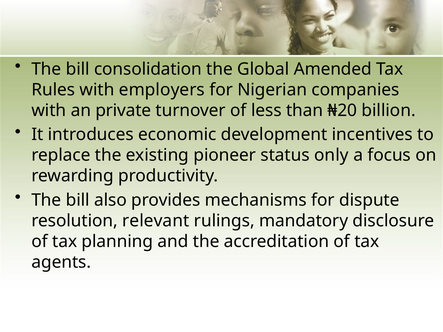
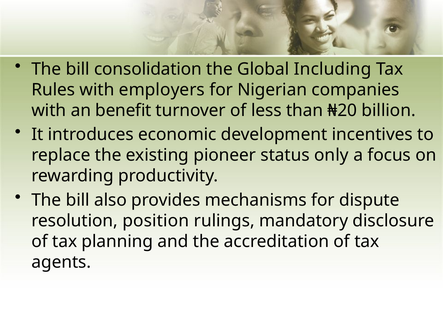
Amended: Amended -> Including (333, 69)
private: private -> benefit (123, 111)
relevant: relevant -> position (156, 221)
